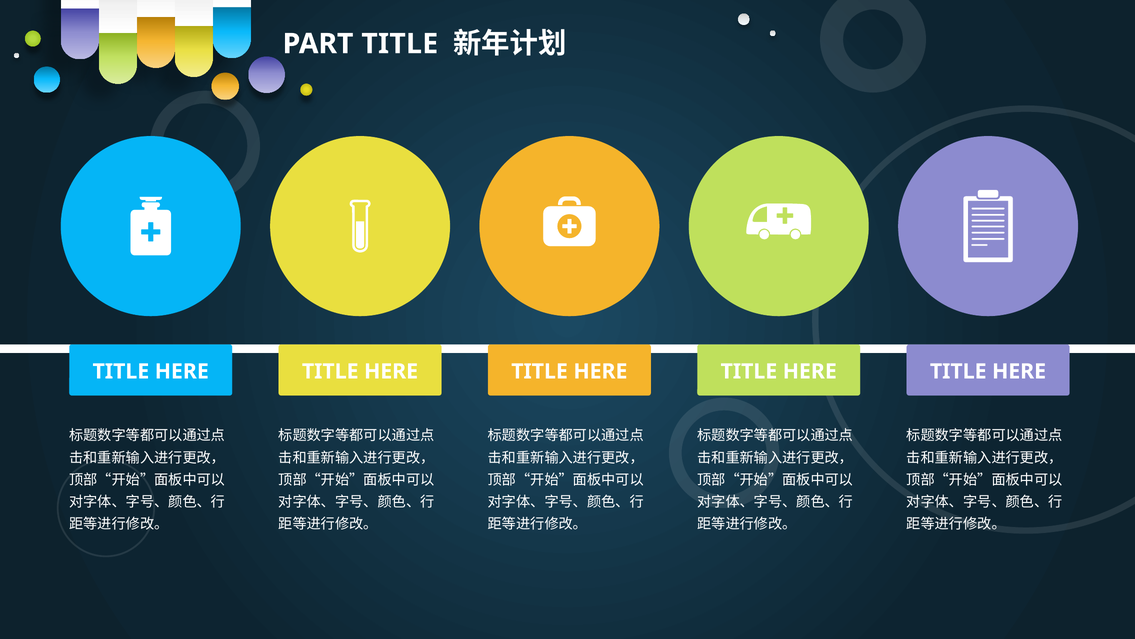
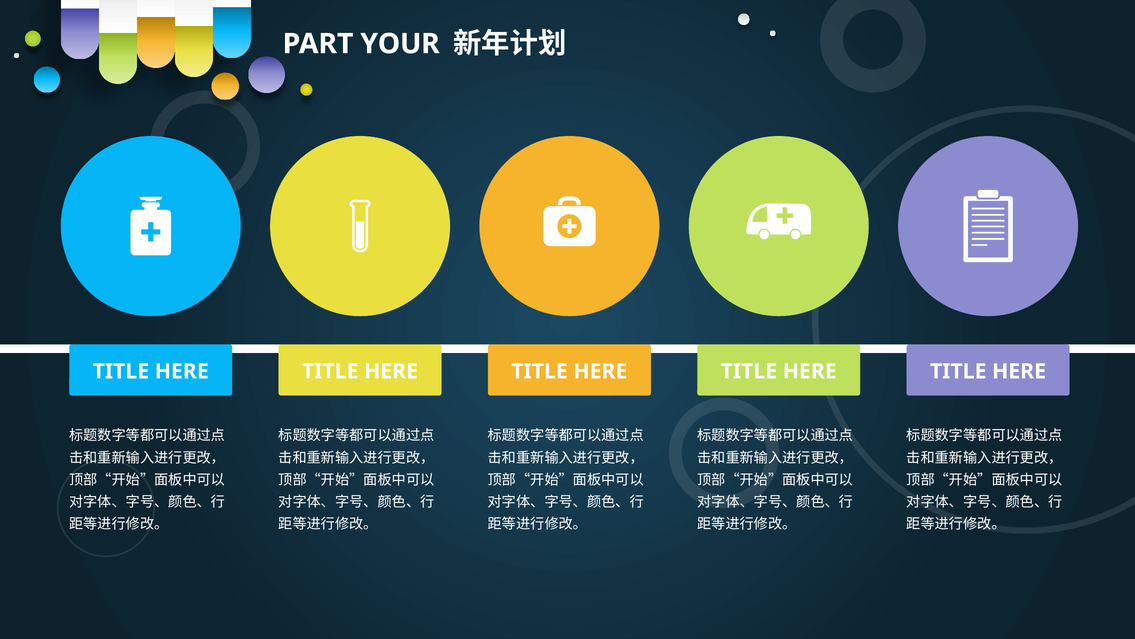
PART TITLE: TITLE -> YOUR (400, 44)
